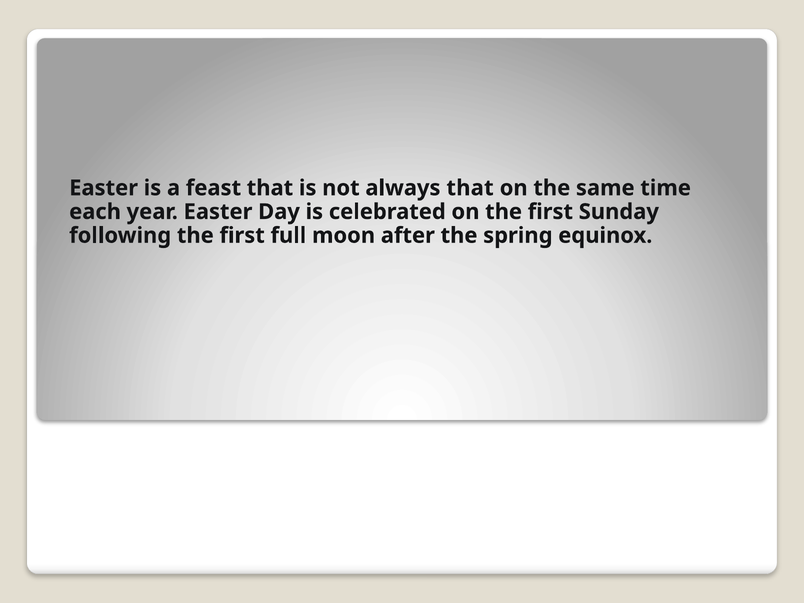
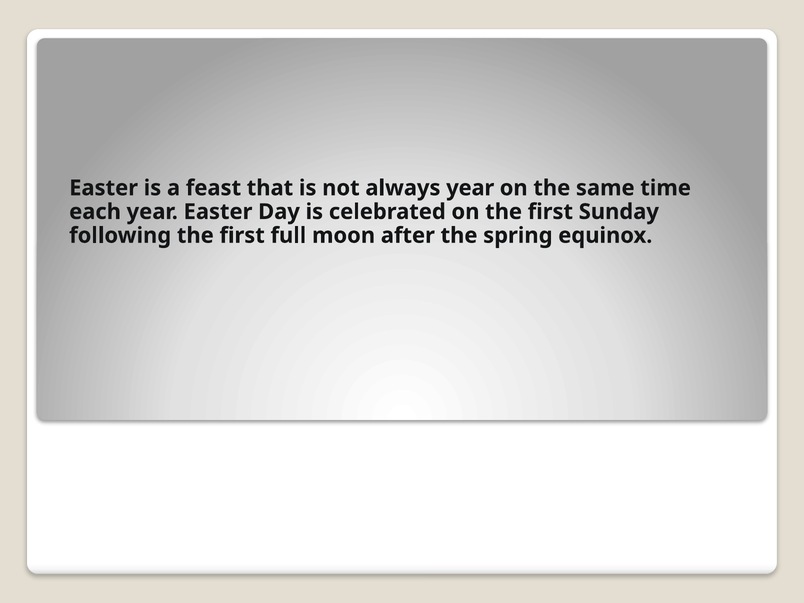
always that: that -> year (470, 188)
